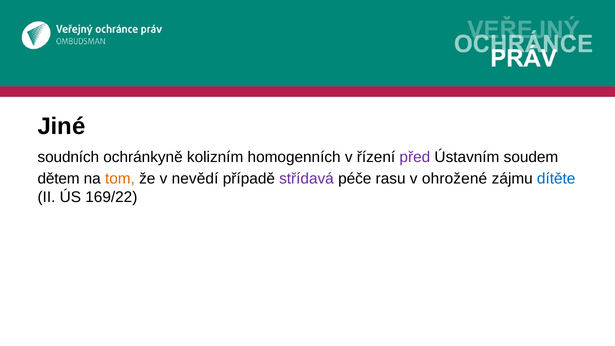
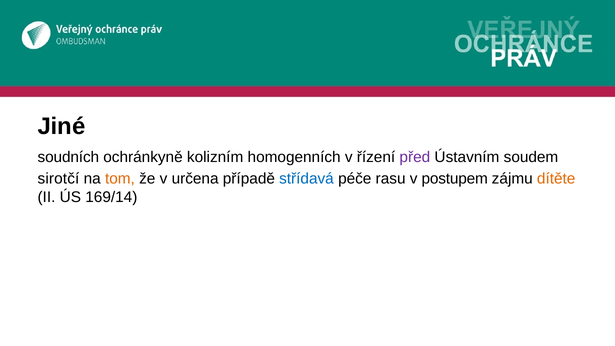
dětem: dětem -> sirotčí (58, 179)
nevědí: nevědí -> určena (195, 179)
střídavá colour: purple -> blue (306, 179)
ohrožené: ohrožené -> postupem (455, 179)
dítěte colour: blue -> orange (556, 179)
169/22: 169/22 -> 169/14 (111, 197)
